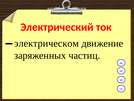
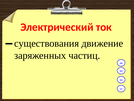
электрическом: электрическом -> существования (47, 43)
